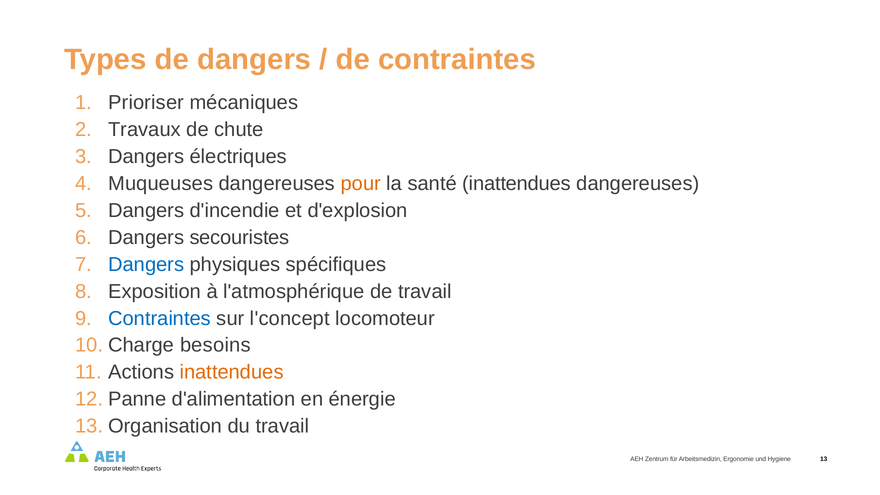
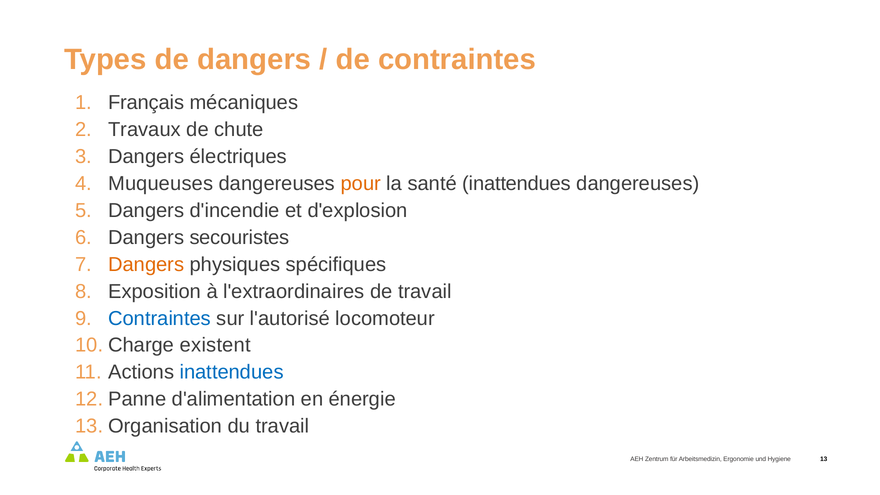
Prioriser: Prioriser -> Français (146, 103)
Dangers colour: blue -> orange (146, 264)
l'atmosphérique: l'atmosphérique -> l'extraordinaires (294, 291)
l'concept: l'concept -> l'autorisé (290, 318)
besoins: besoins -> existent (215, 345)
inattendues colour: orange -> blue (232, 372)
